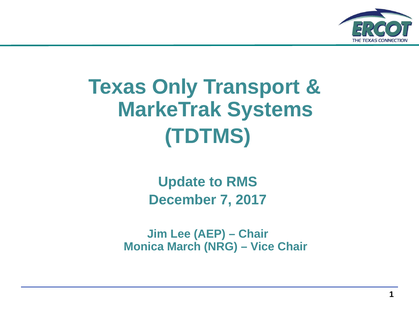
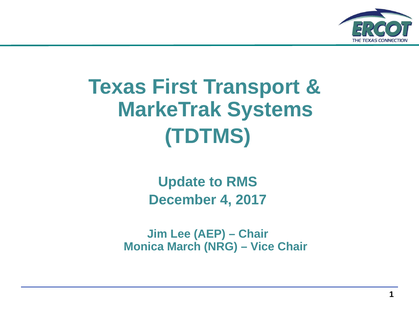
Only: Only -> First (175, 87)
7: 7 -> 4 (226, 199)
